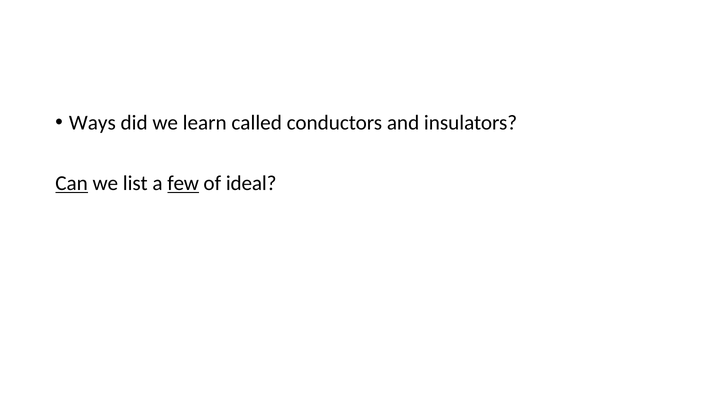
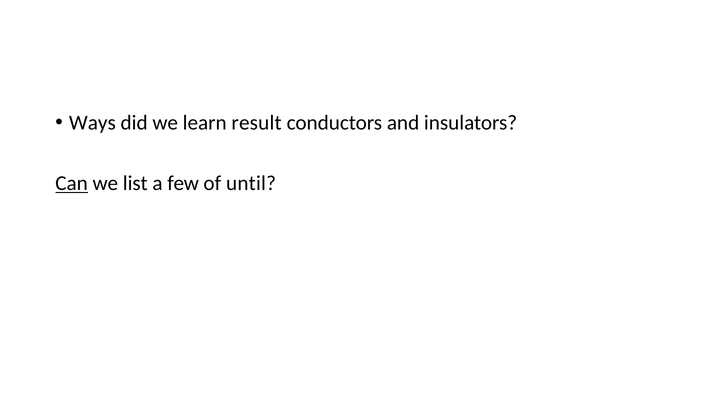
called: called -> result (257, 123)
few underline: present -> none (183, 184)
ideal: ideal -> until (251, 184)
